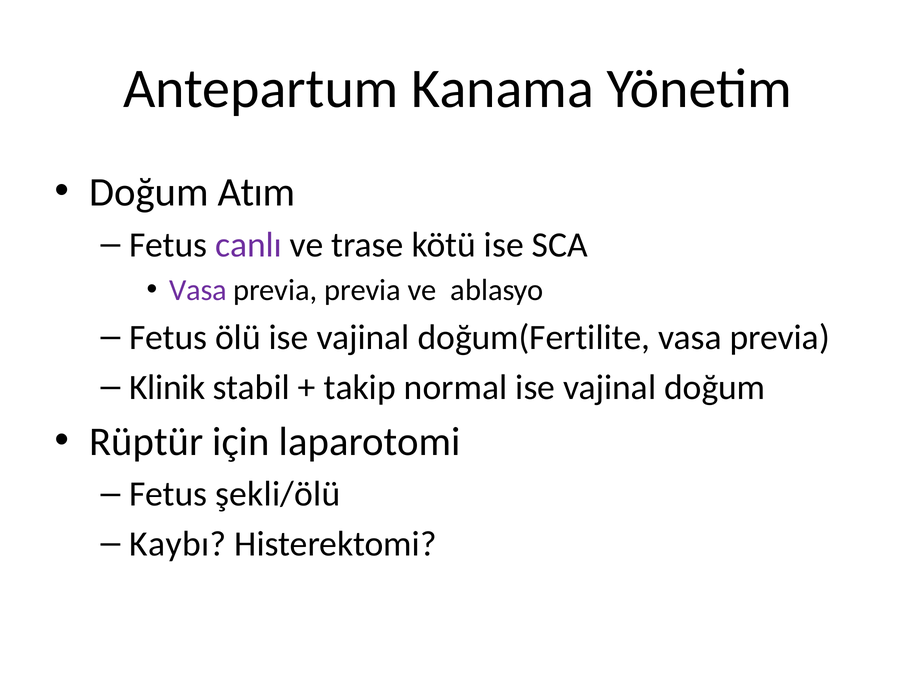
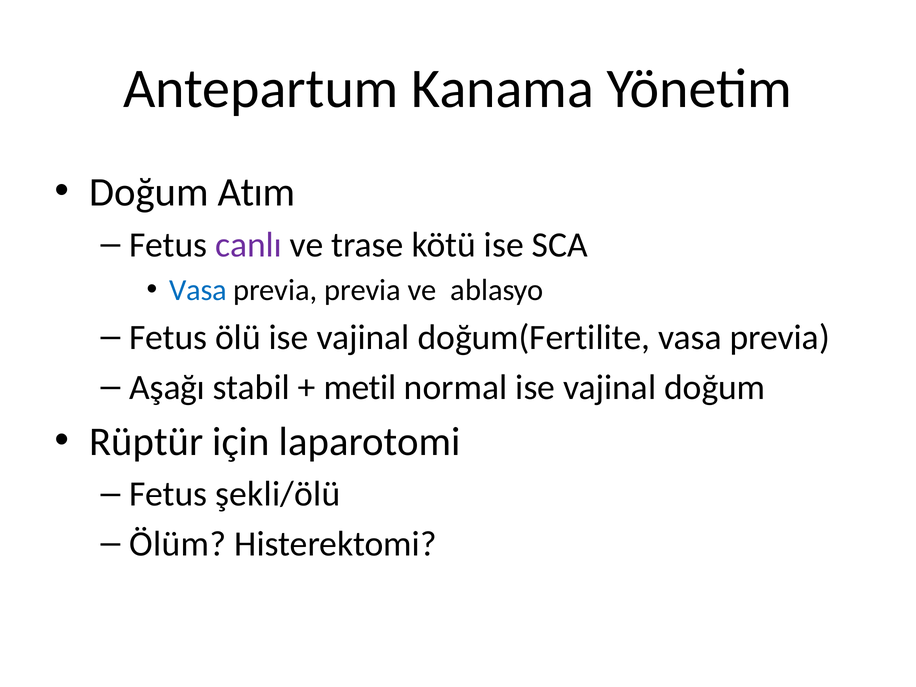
Vasa colour: purple -> blue (198, 290)
Klinik: Klinik -> Aşağı (167, 387)
takip: takip -> metil (360, 387)
Kaybı: Kaybı -> Ölüm (178, 544)
